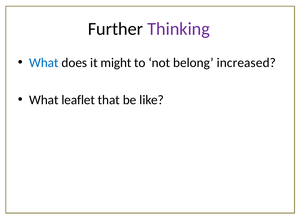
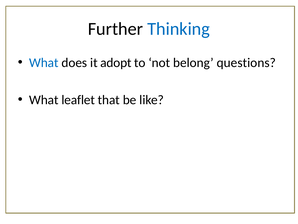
Thinking colour: purple -> blue (179, 29)
might: might -> adopt (116, 63)
increased: increased -> questions (246, 63)
